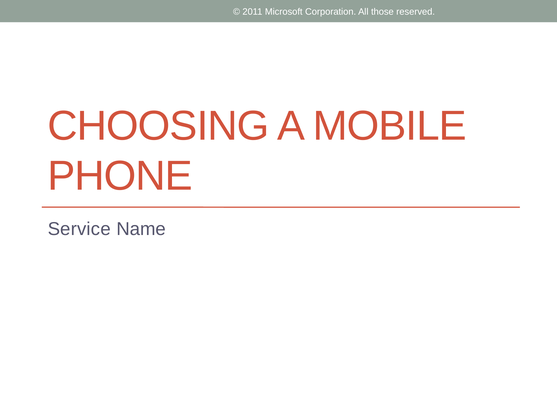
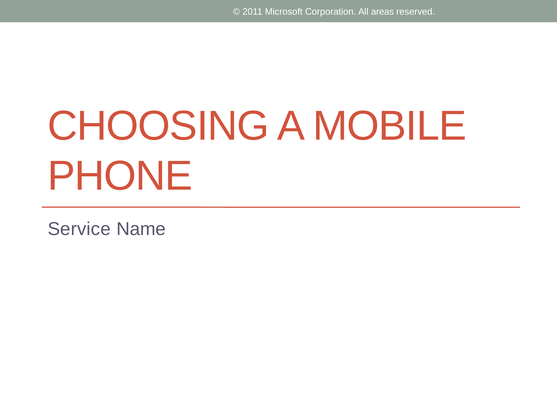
those: those -> areas (382, 12)
